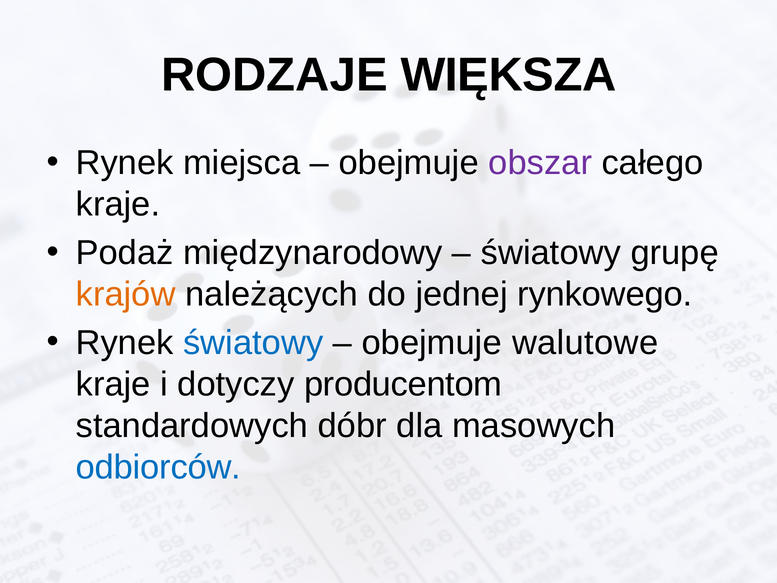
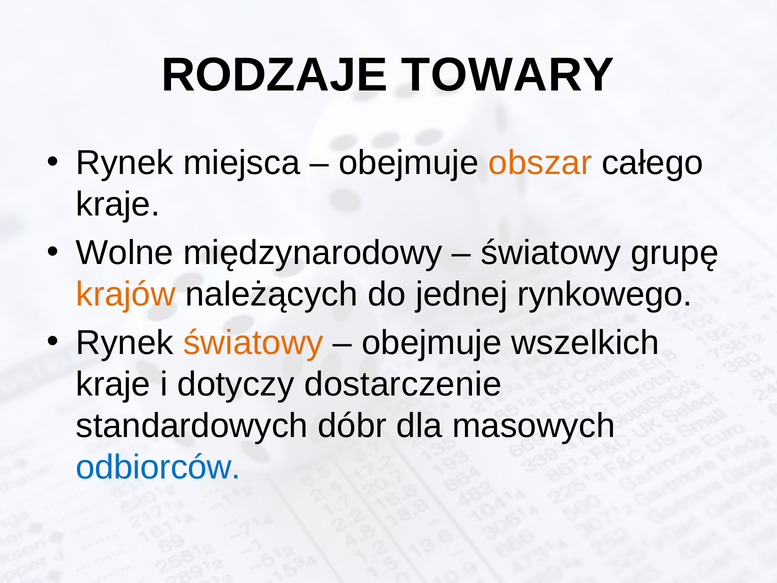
WIĘKSZA: WIĘKSZA -> TOWARY (508, 75)
obszar colour: purple -> orange (540, 163)
Podaż: Podaż -> Wolne (125, 253)
światowy colour: blue -> orange (253, 343)
walutowe: walutowe -> wszelkich (585, 343)
producentom: producentom -> dostarczenie (403, 384)
